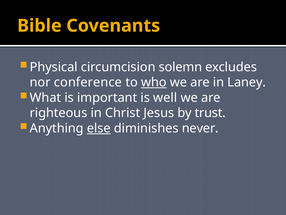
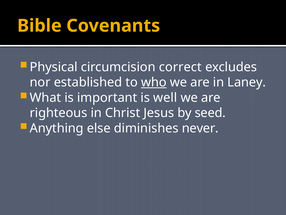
solemn: solemn -> correct (180, 67)
conference: conference -> established (88, 82)
trust: trust -> seed (210, 113)
else underline: present -> none (99, 128)
